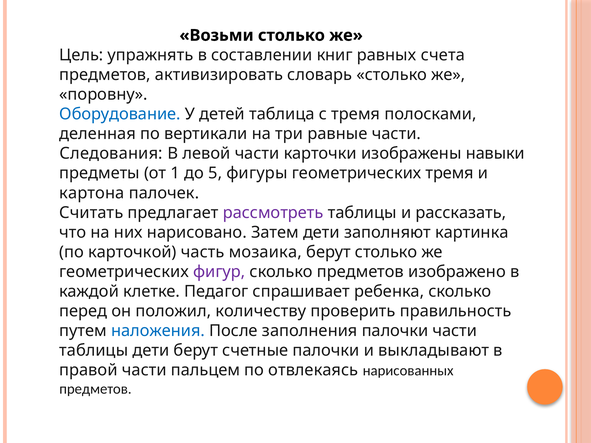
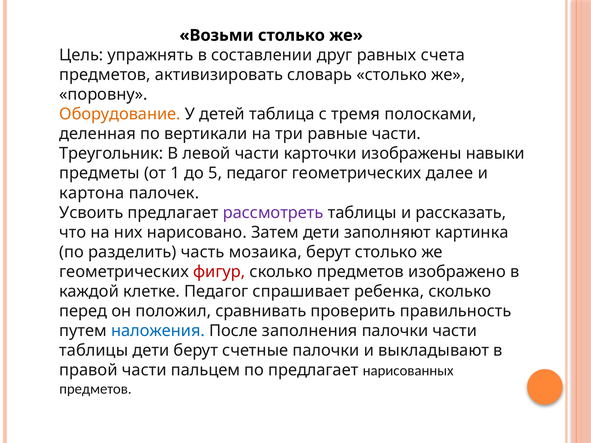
книг: книг -> друг (335, 55)
Оборудование colour: blue -> orange (120, 114)
Следования: Следования -> Треугольник (111, 154)
5 фигуры: фигуры -> педагог (257, 173)
геометрических тремя: тремя -> далее (450, 173)
Считать: Считать -> Усвоить (91, 213)
карточкой: карточкой -> разделить (132, 252)
фигур colour: purple -> red (219, 272)
количеству: количеству -> сравнивать (261, 311)
по отвлекаясь: отвлекаясь -> предлагает (313, 370)
